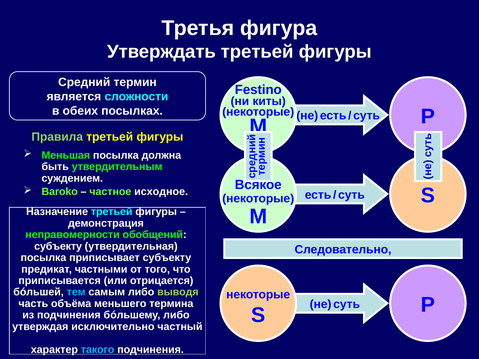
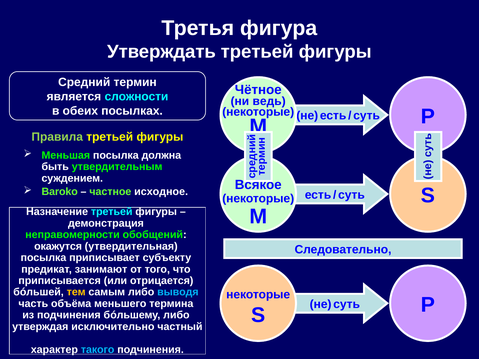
Festino: Festino -> Чётное (258, 90)
киты: киты -> ведь (269, 101)
субъекту: субъекту -> окажутся (58, 246)
частными: частными -> занимают (101, 269)
тем colour: light blue -> yellow (76, 292)
выводя colour: light green -> light blue (178, 292)
